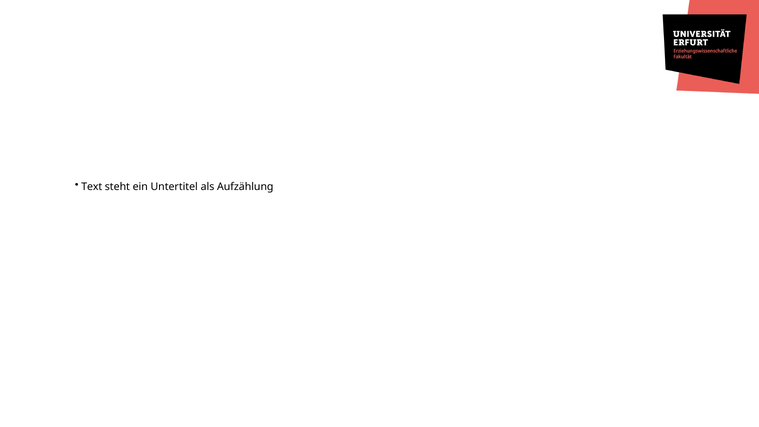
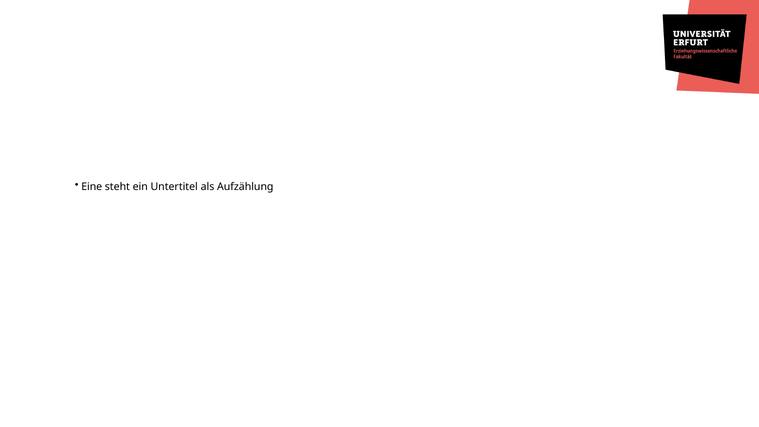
Text: Text -> Eine (92, 187)
